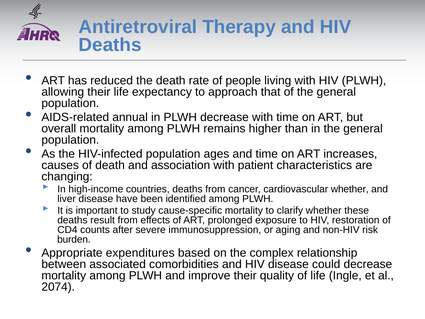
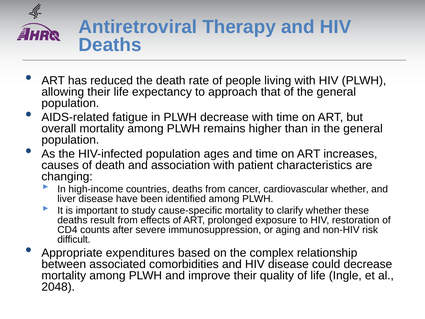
annual: annual -> fatigue (130, 117)
burden: burden -> difficult (74, 239)
2074: 2074 -> 2048 (58, 287)
